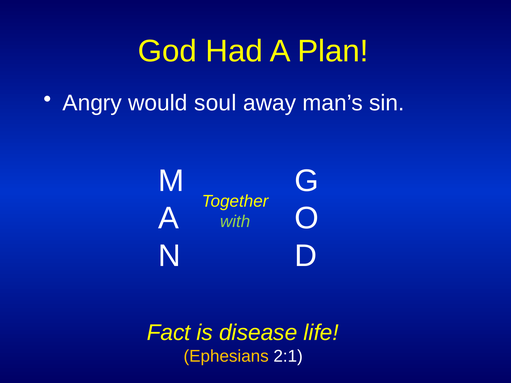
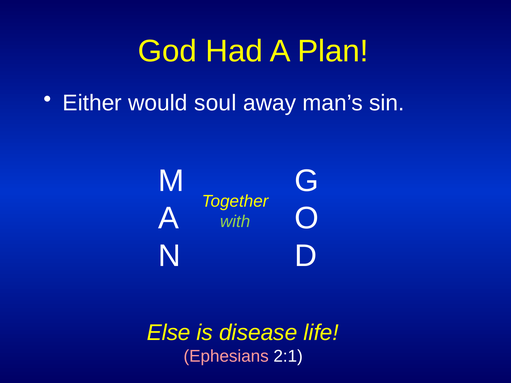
Angry: Angry -> Either (92, 103)
Fact: Fact -> Else (169, 333)
Ephesians colour: yellow -> pink (226, 356)
